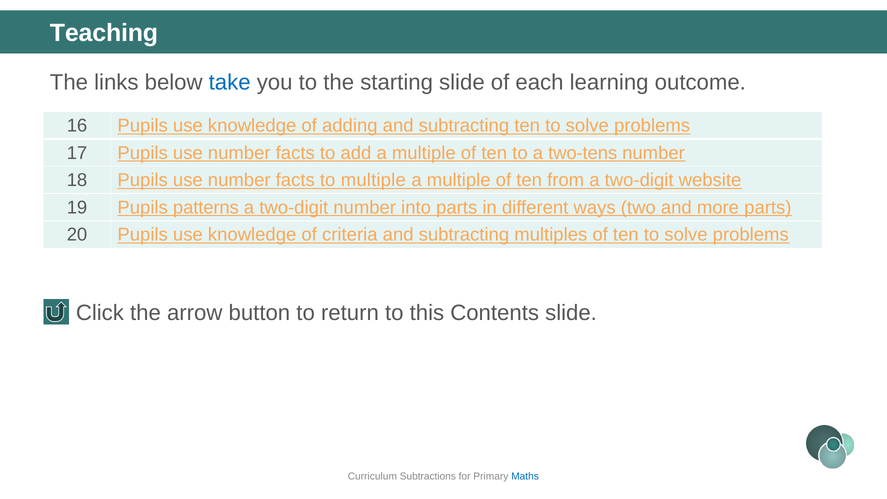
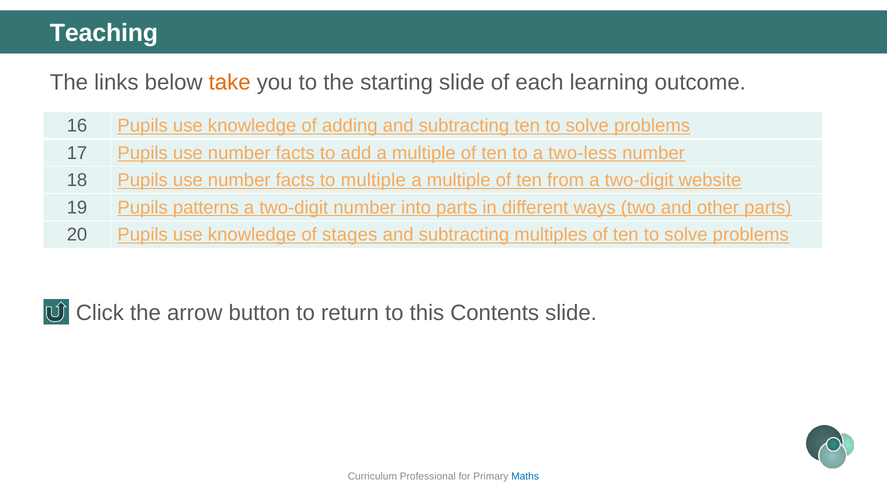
take colour: blue -> orange (230, 83)
two-tens: two-tens -> two-less (583, 153)
more: more -> other (718, 208)
criteria: criteria -> stages (350, 235)
Subtractions: Subtractions -> Professional (428, 476)
